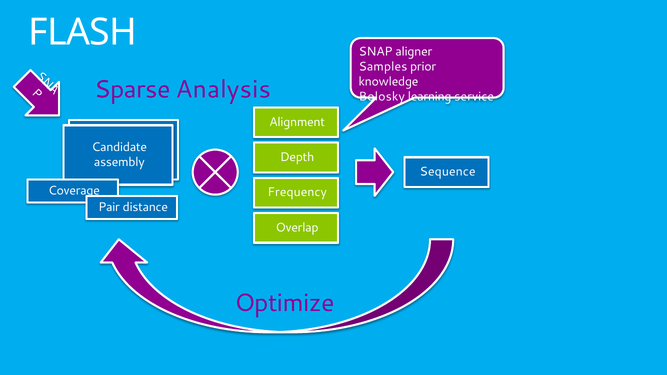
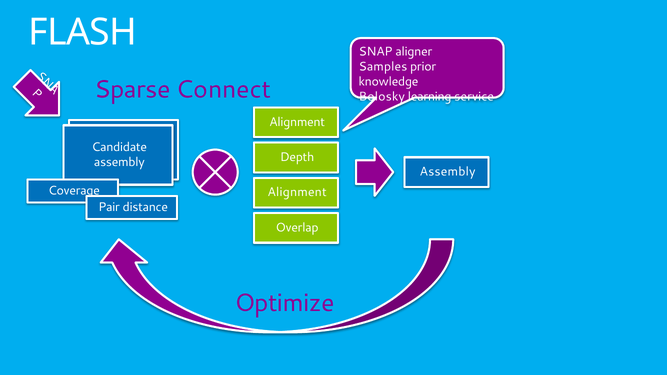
Analysis: Analysis -> Connect (224, 90)
Sequence: Sequence -> Assembly (448, 172)
Frequency: Frequency -> Alignment (297, 192)
